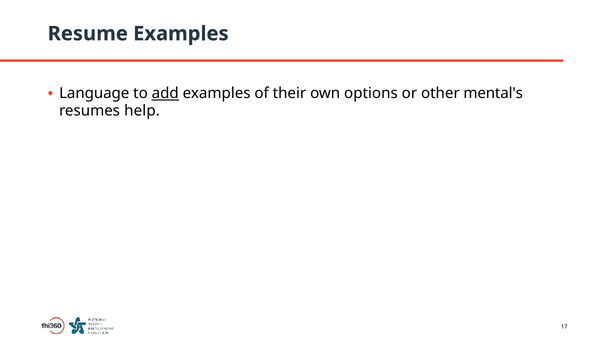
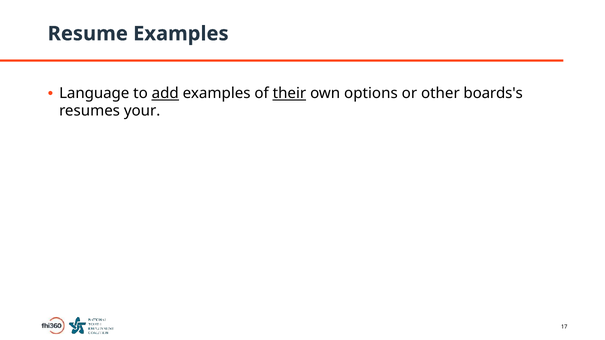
their underline: none -> present (289, 94)
mental's: mental's -> boards's (493, 94)
help: help -> your (142, 111)
